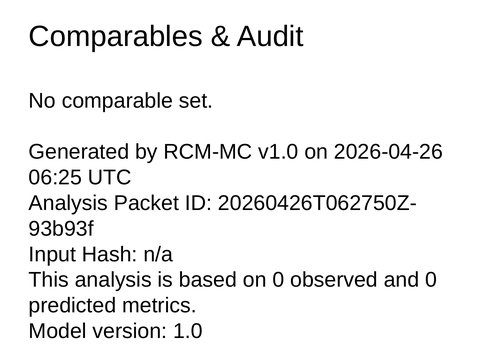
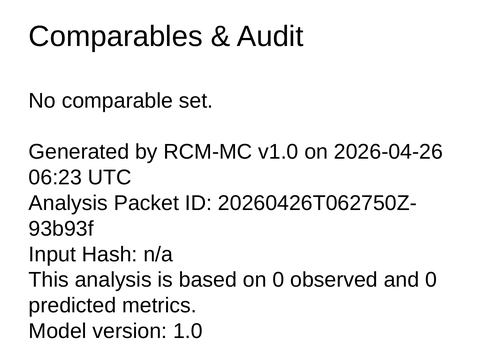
06:25: 06:25 -> 06:23 (55, 177)
